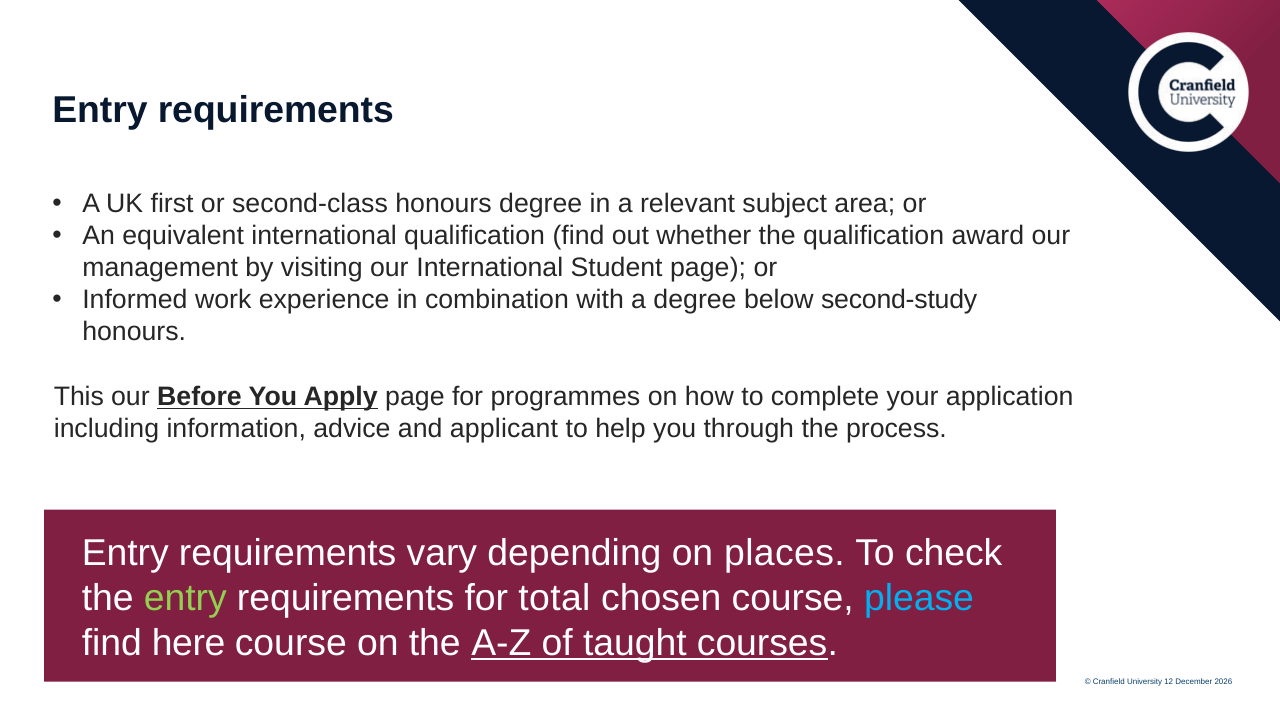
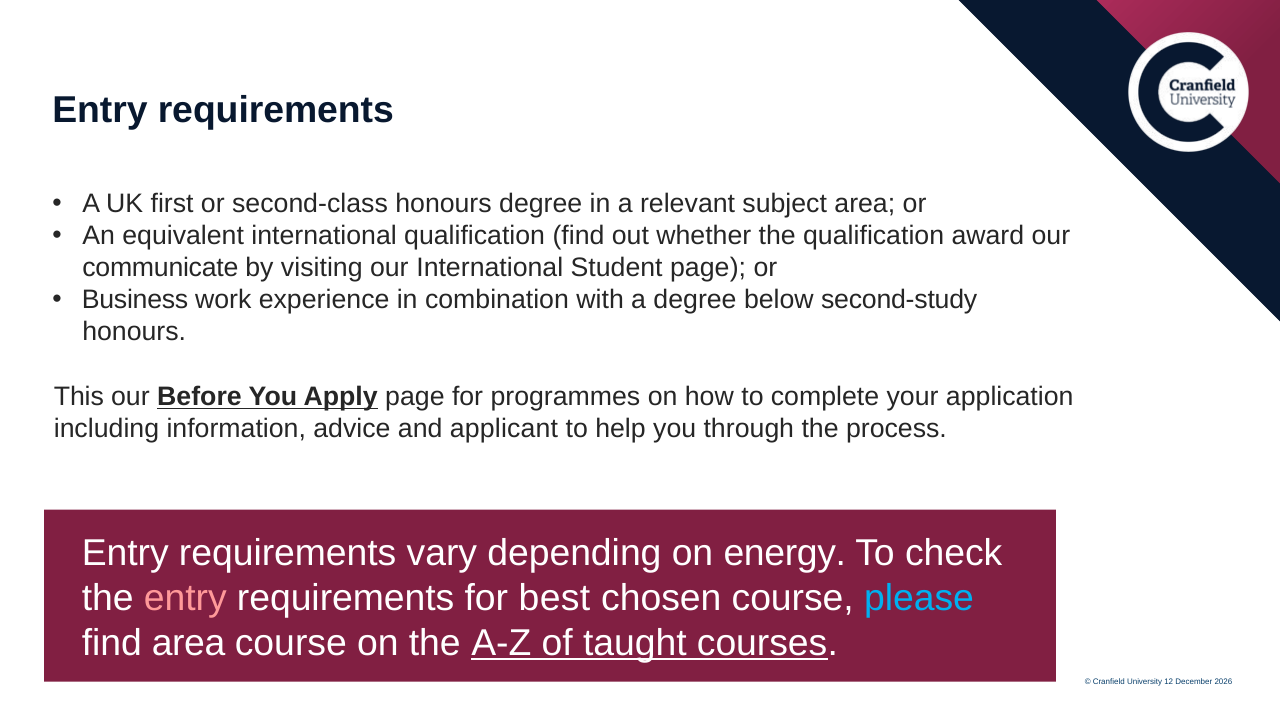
management: management -> communicate (160, 268)
Informed: Informed -> Business (135, 300)
places: places -> energy (785, 553)
entry colour: light green -> pink (185, 598)
total: total -> best (554, 598)
find here: here -> area (189, 643)
